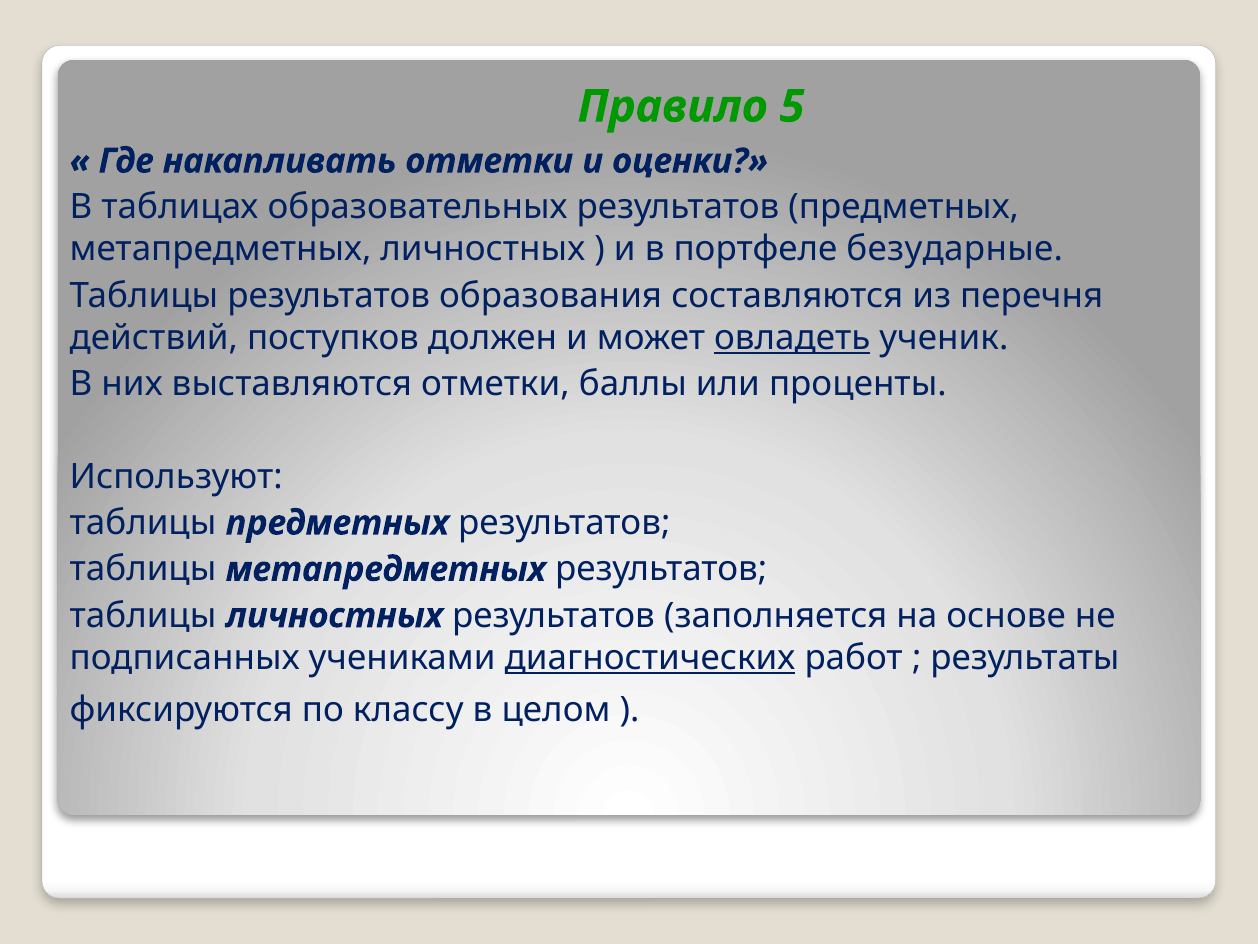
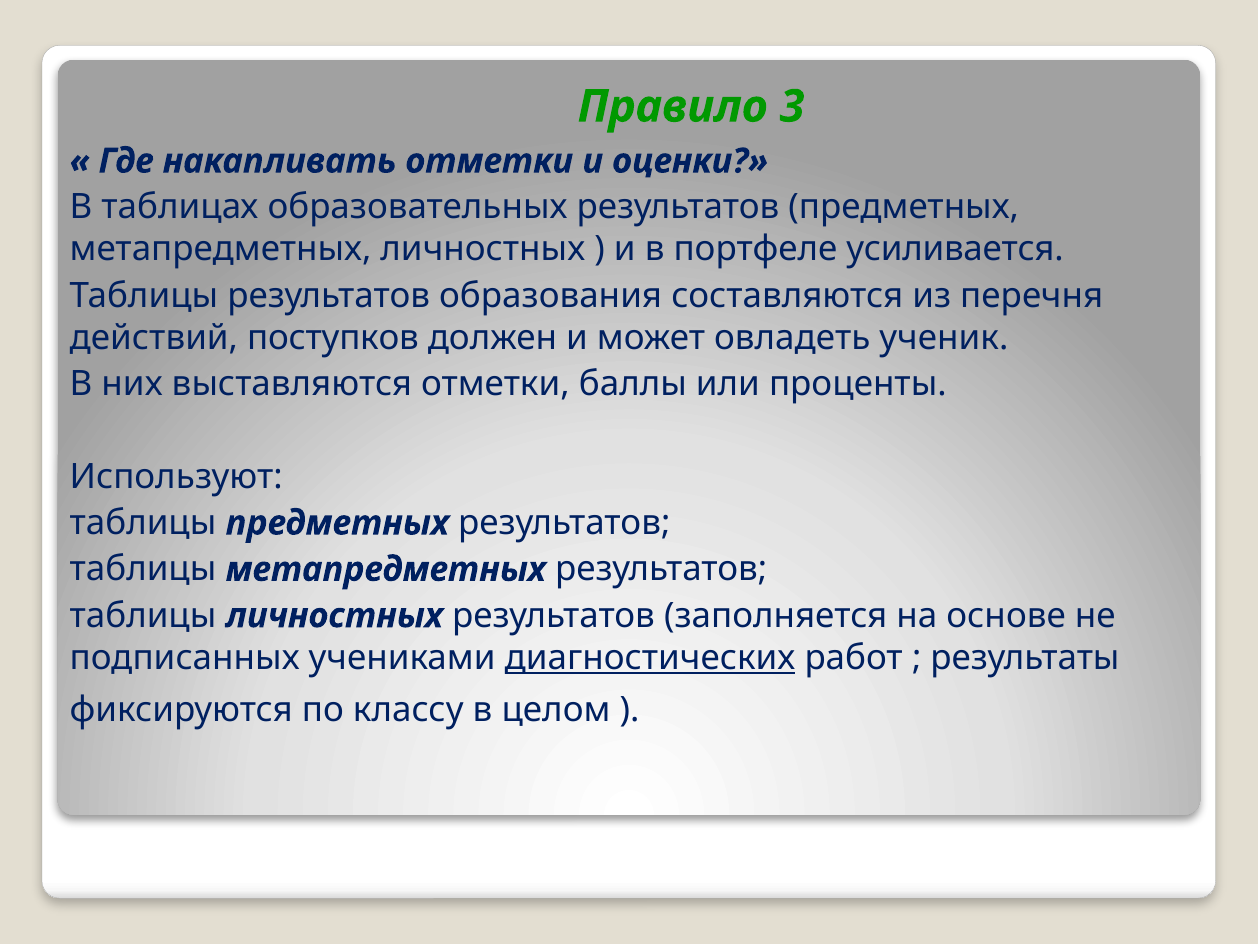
5: 5 -> 3 (792, 107)
безударные: безударные -> усиливается (955, 249)
овладеть underline: present -> none (792, 338)
